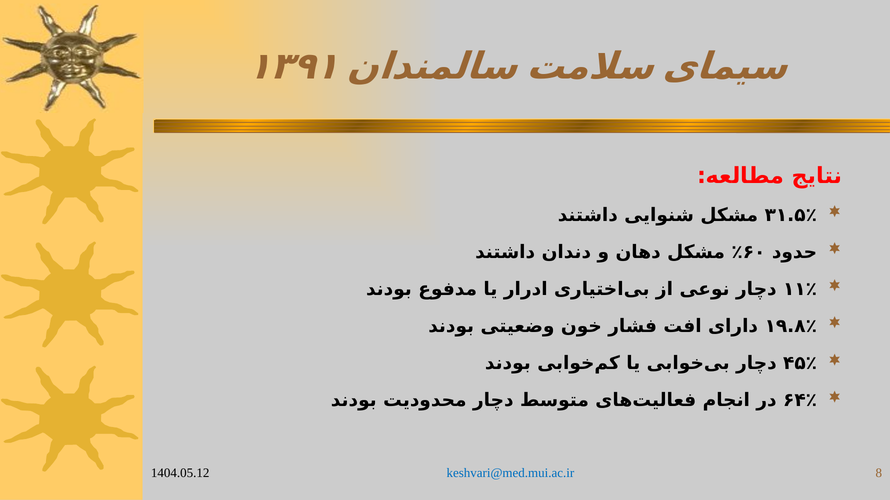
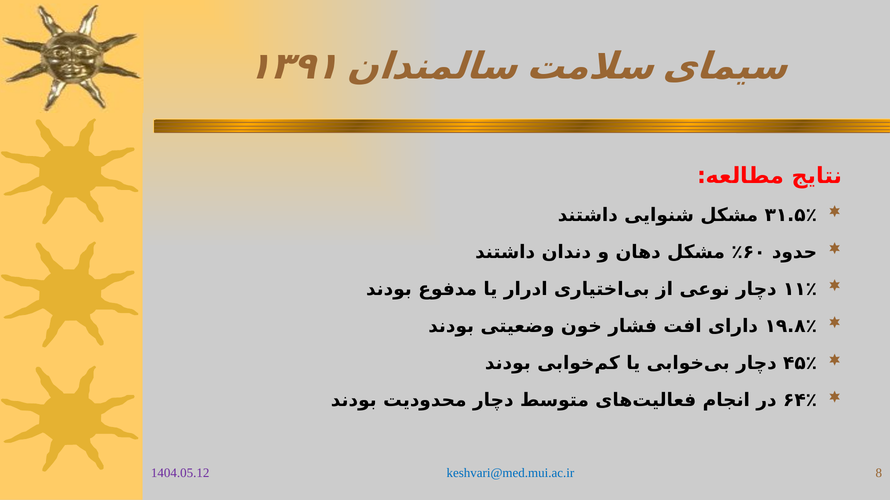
1404.05.12 colour: black -> purple (180, 474)
